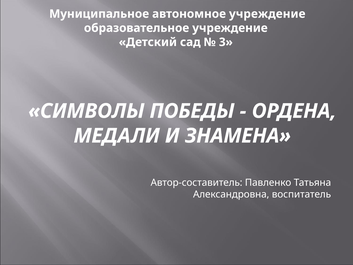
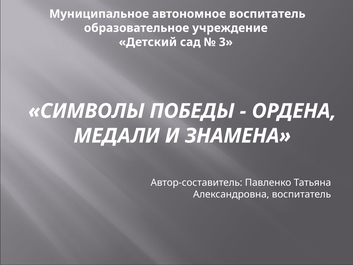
автономное учреждение: учреждение -> воспитатель (267, 14)
